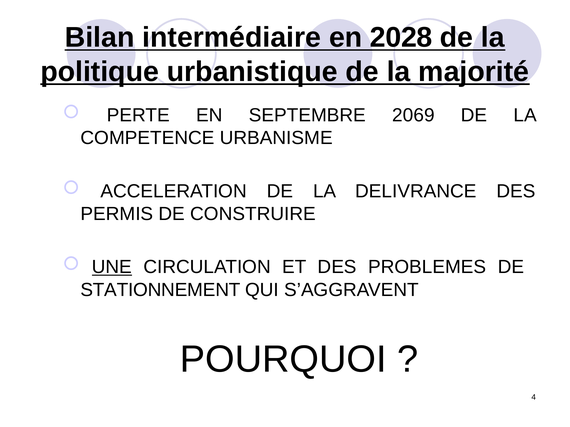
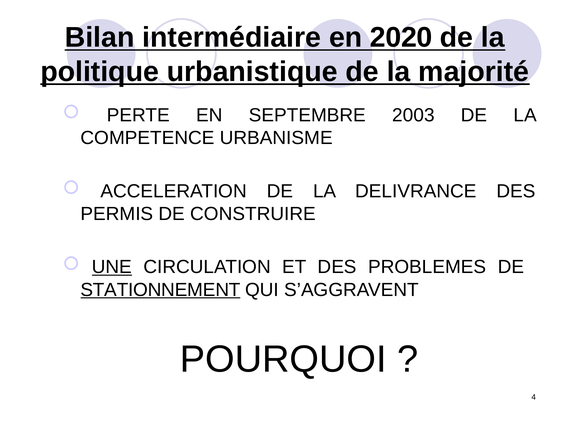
2028: 2028 -> 2020 (401, 38)
2069: 2069 -> 2003 (413, 115)
STATIONNEMENT underline: none -> present (160, 290)
